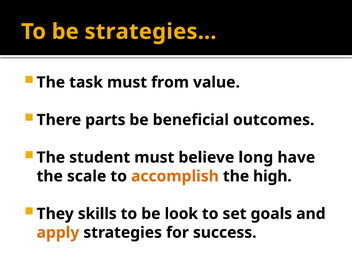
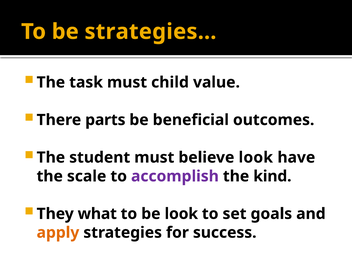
from: from -> child (170, 82)
believe long: long -> look (256, 157)
accomplish colour: orange -> purple (175, 176)
high: high -> kind (272, 176)
skills: skills -> what (97, 214)
